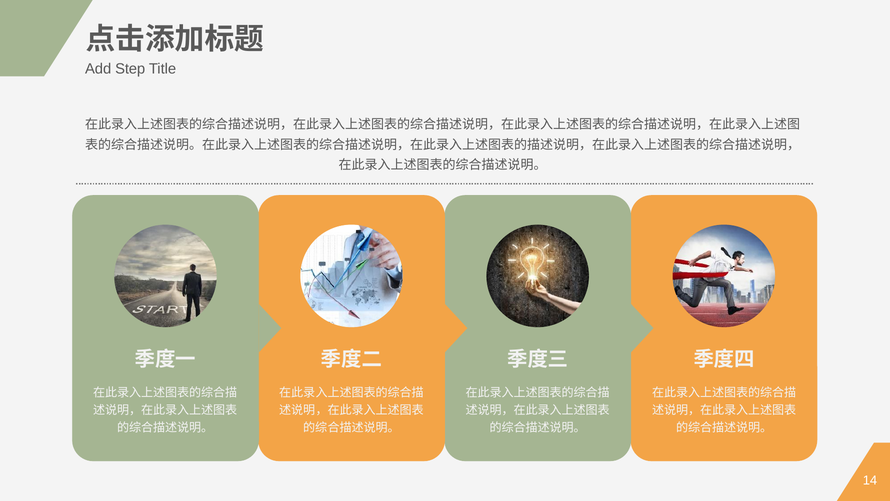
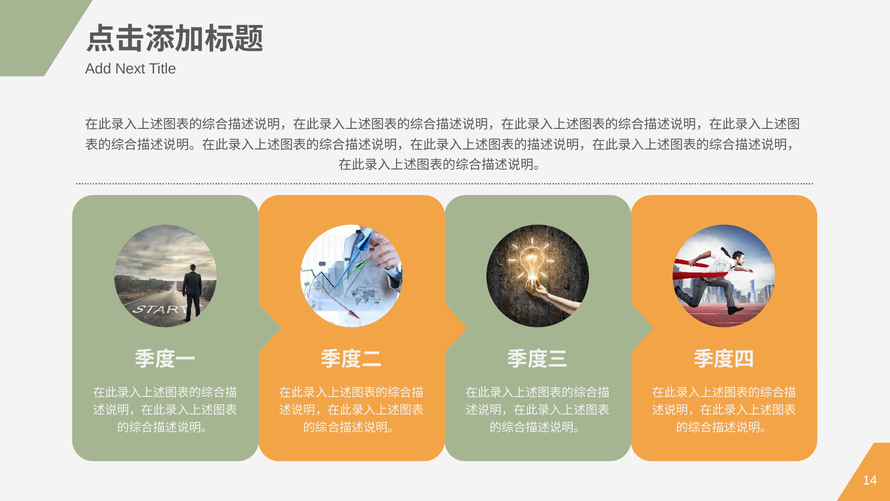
Step: Step -> Next (130, 69)
